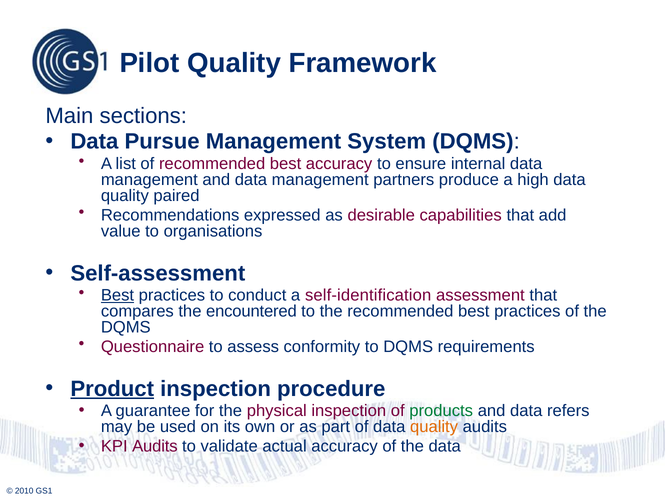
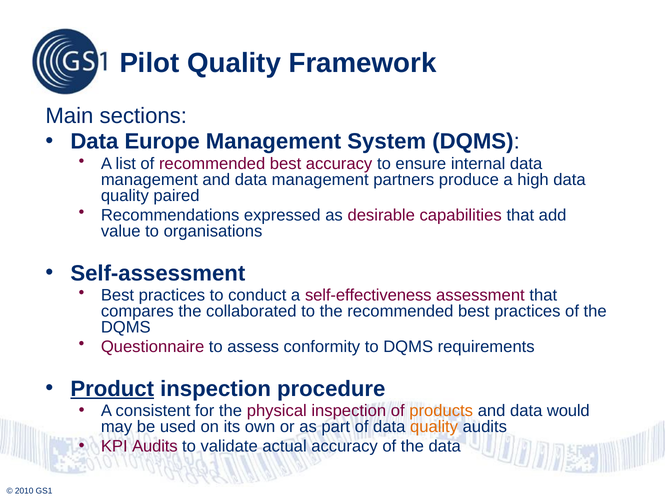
Pursue: Pursue -> Europe (162, 142)
Best underline: present -> none (117, 295)
self-identification: self-identification -> self-effectiveness (368, 295)
encountered: encountered -> collaborated (251, 311)
guarantee: guarantee -> consistent (153, 411)
products colour: green -> orange (441, 411)
refers: refers -> would (568, 411)
